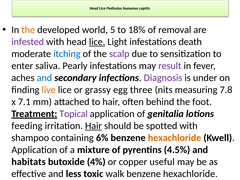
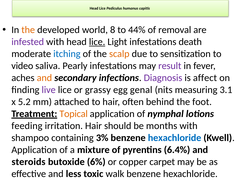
5: 5 -> 8 (113, 30)
18%: 18% -> 44% (137, 30)
scalp colour: purple -> orange (119, 54)
enter: enter -> video (22, 66)
and colour: blue -> orange (44, 78)
under: under -> affect (205, 78)
live colour: orange -> purple (49, 90)
three: three -> genal (141, 90)
7.8: 7.8 -> 3.1 (226, 90)
7.1: 7.1 -> 5.2 (24, 102)
Topical colour: purple -> orange (74, 114)
genitalia: genitalia -> nymphal (166, 114)
Hair underline: present -> none (93, 126)
spotted: spotted -> months (162, 126)
6%: 6% -> 3% (102, 138)
hexachloride colour: orange -> blue (175, 138)
4.5%: 4.5% -> 6.4% (177, 150)
habitats: habitats -> steroids (29, 162)
4%: 4% -> 6% (96, 162)
useful: useful -> carpet (162, 162)
